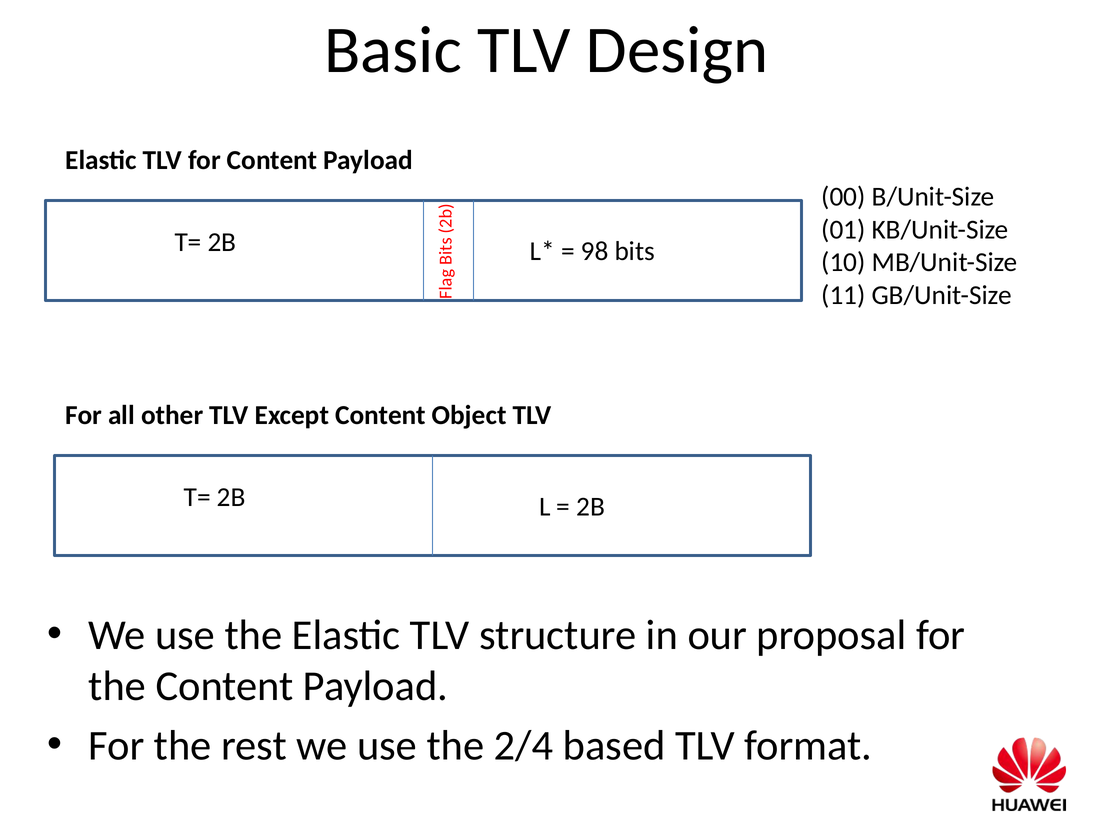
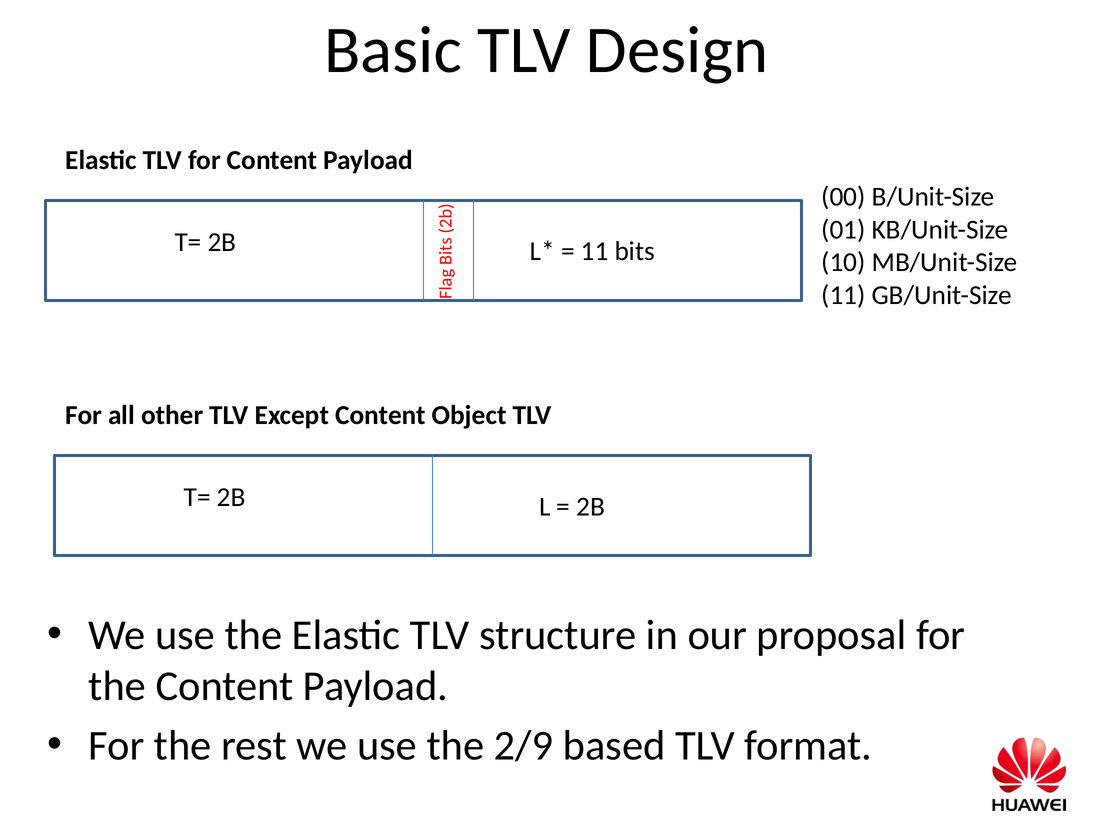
98: 98 -> 11 (595, 251)
2/4: 2/4 -> 2/9 (524, 745)
